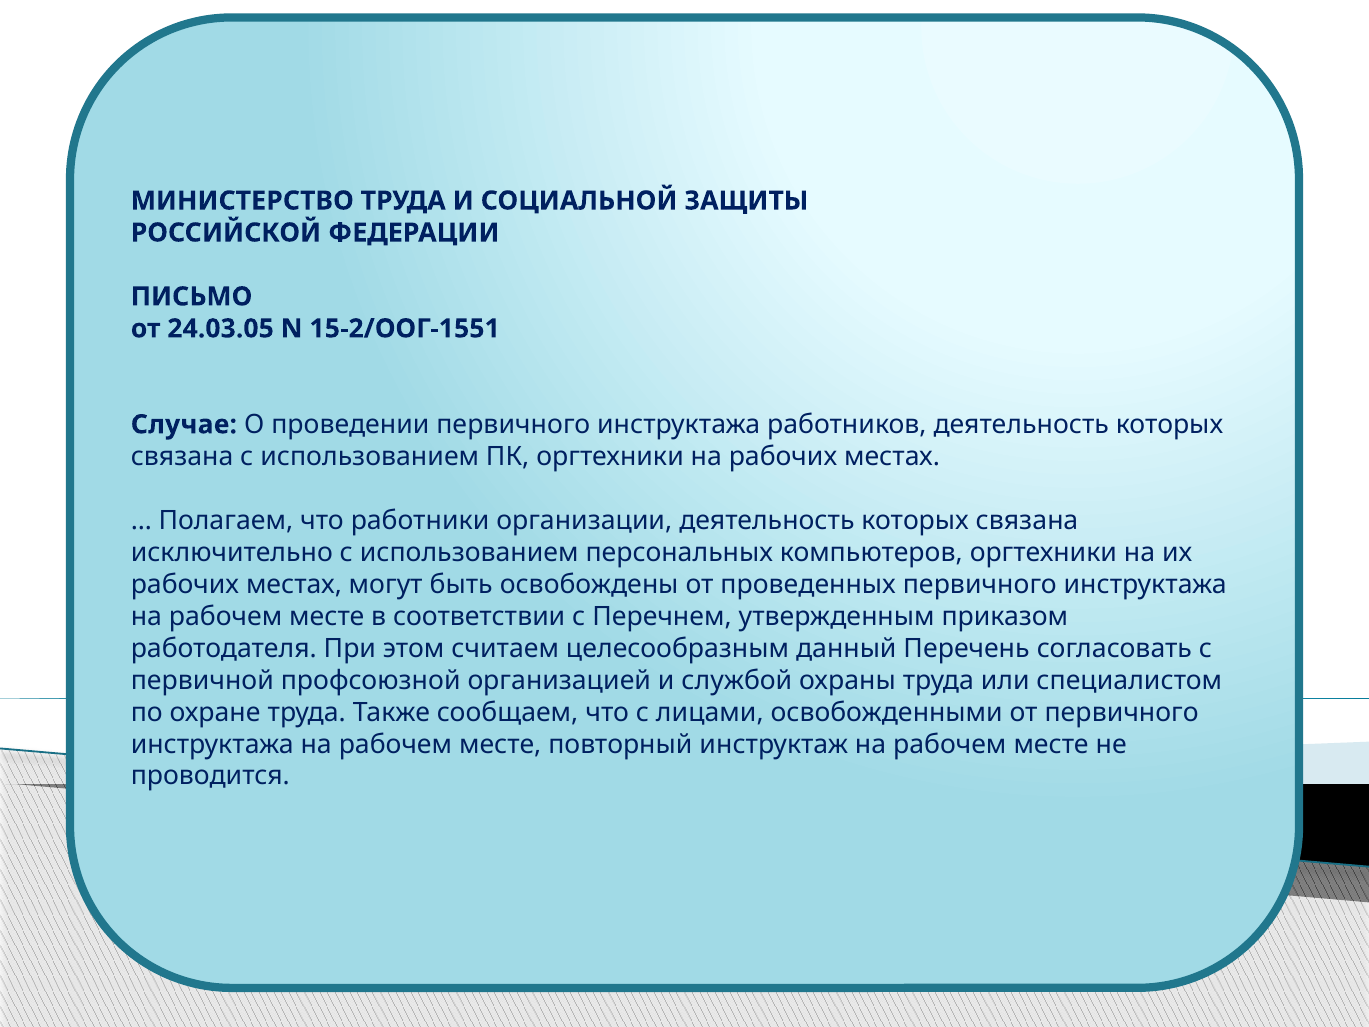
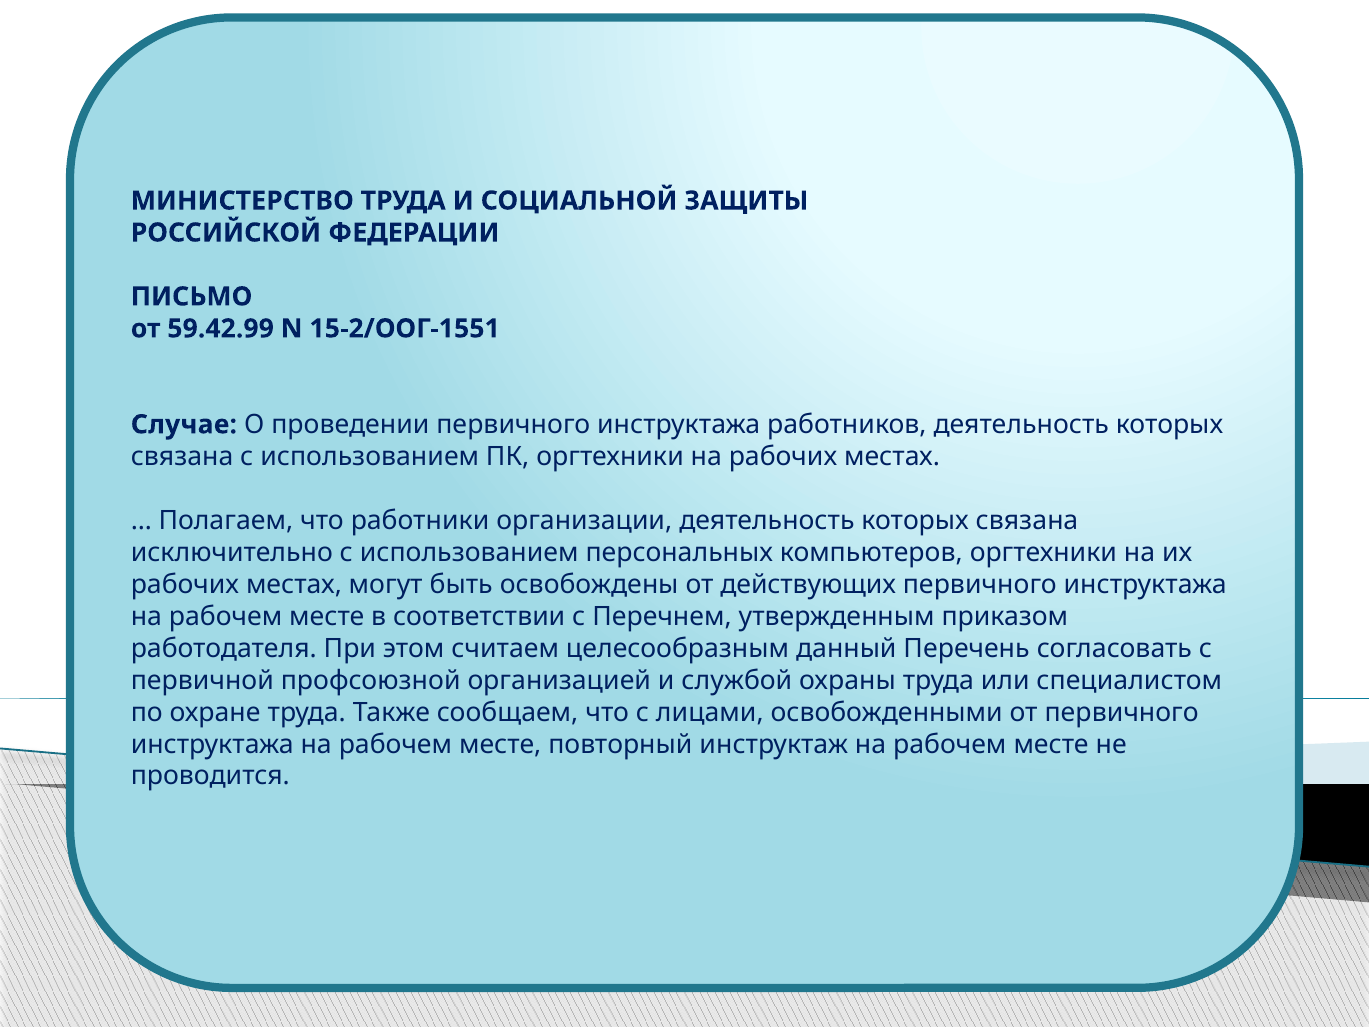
24.03.05: 24.03.05 -> 59.42.99 (221, 329)
проведенных: проведенных -> действующих (808, 584)
